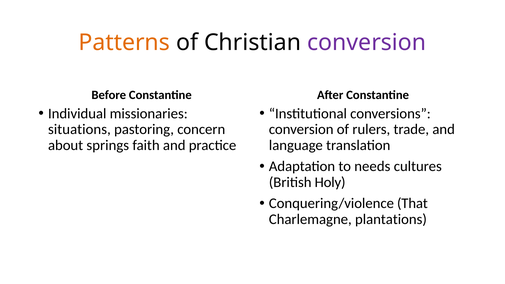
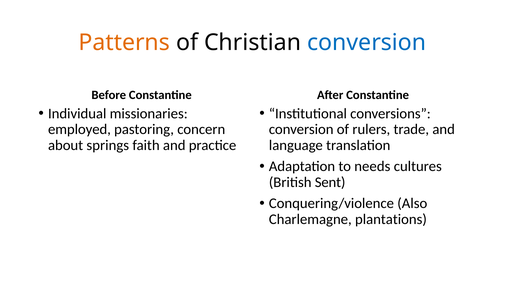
conversion colour: purple -> blue (367, 42)
situations: situations -> employed (79, 129)
Holy: Holy -> Sent (330, 182)
That: That -> Also (412, 203)
